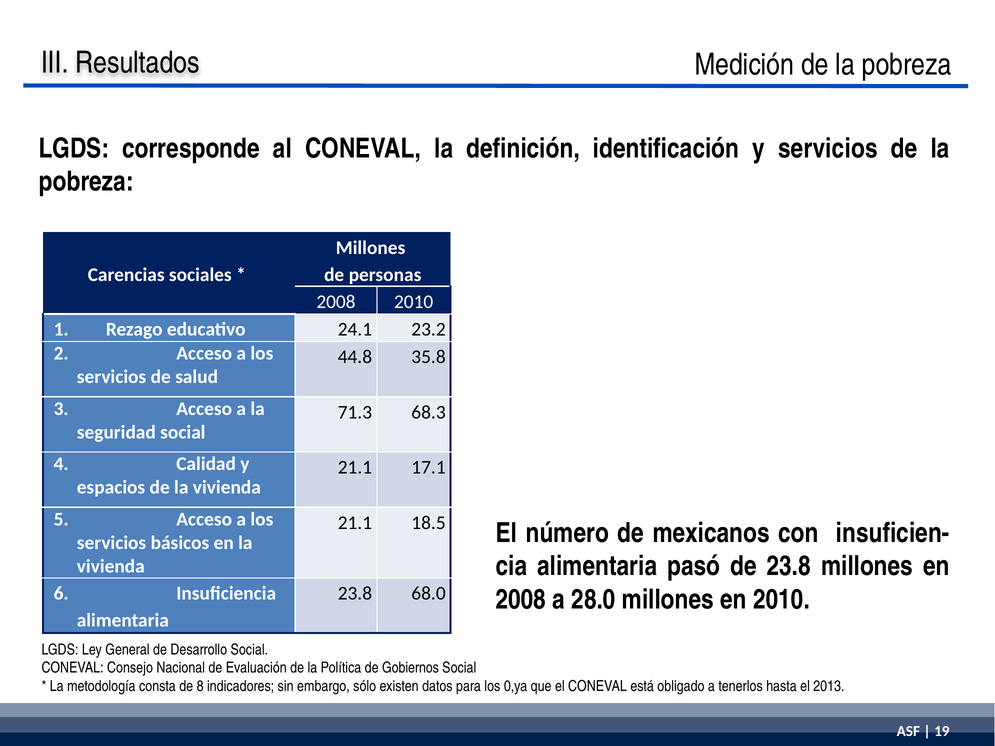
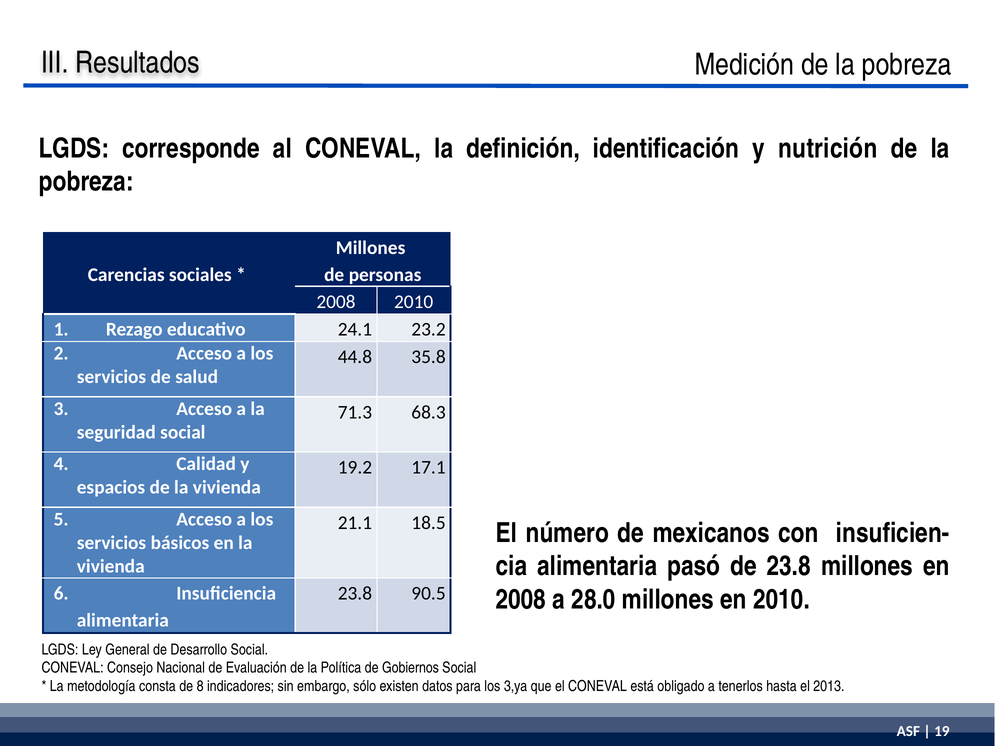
y servicios: servicios -> nutrición (828, 149)
21.1: 21.1 -> 19.2 (355, 468)
68.0: 68.0 -> 90.5 (429, 594)
0,ya: 0,ya -> 3,ya (516, 686)
